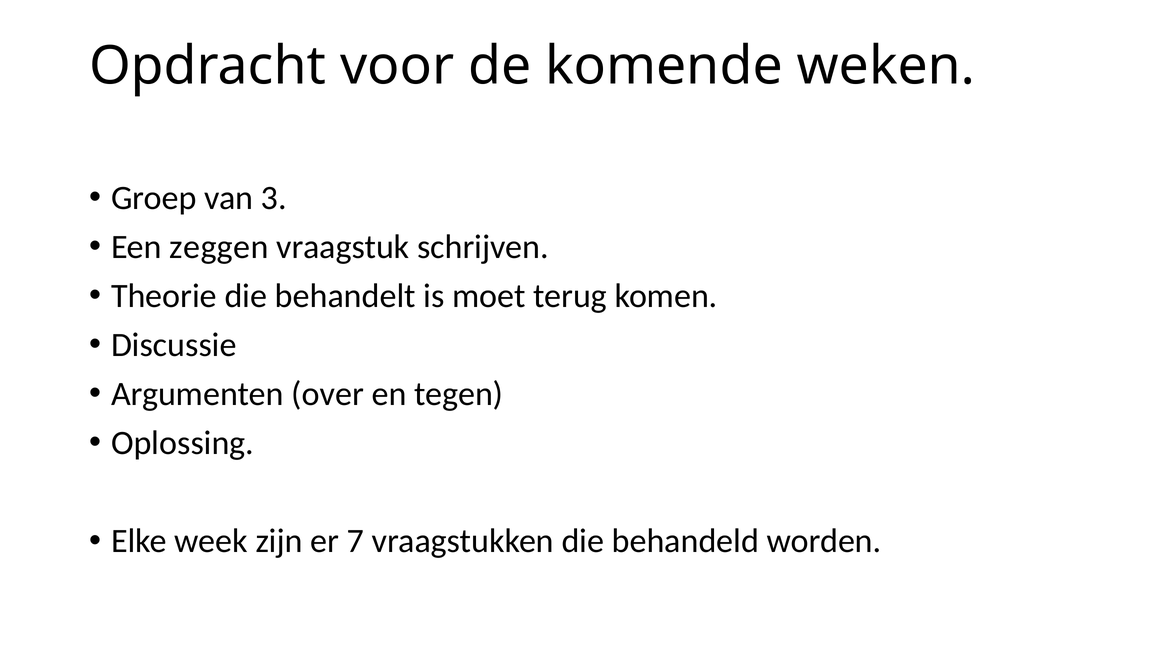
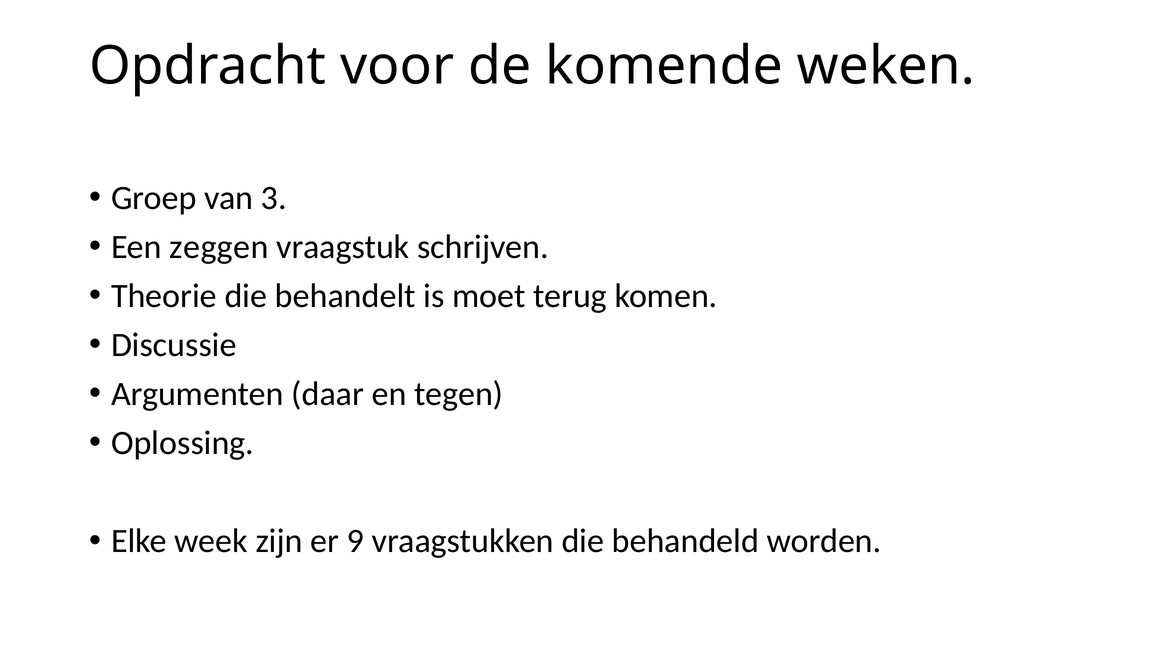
over: over -> daar (328, 394)
7: 7 -> 9 (356, 541)
